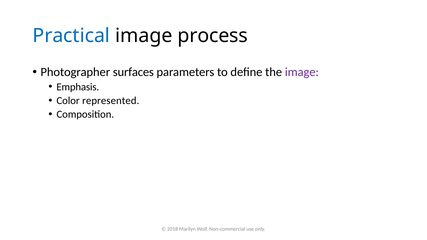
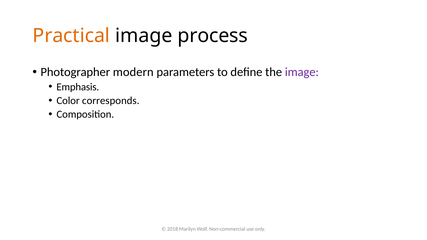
Practical colour: blue -> orange (71, 36)
surfaces: surfaces -> modern (133, 72)
represented: represented -> corresponds (111, 101)
